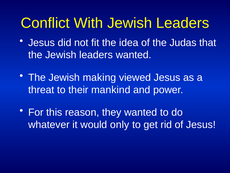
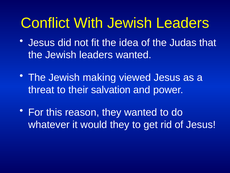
mankind: mankind -> salvation (111, 90)
would only: only -> they (120, 124)
